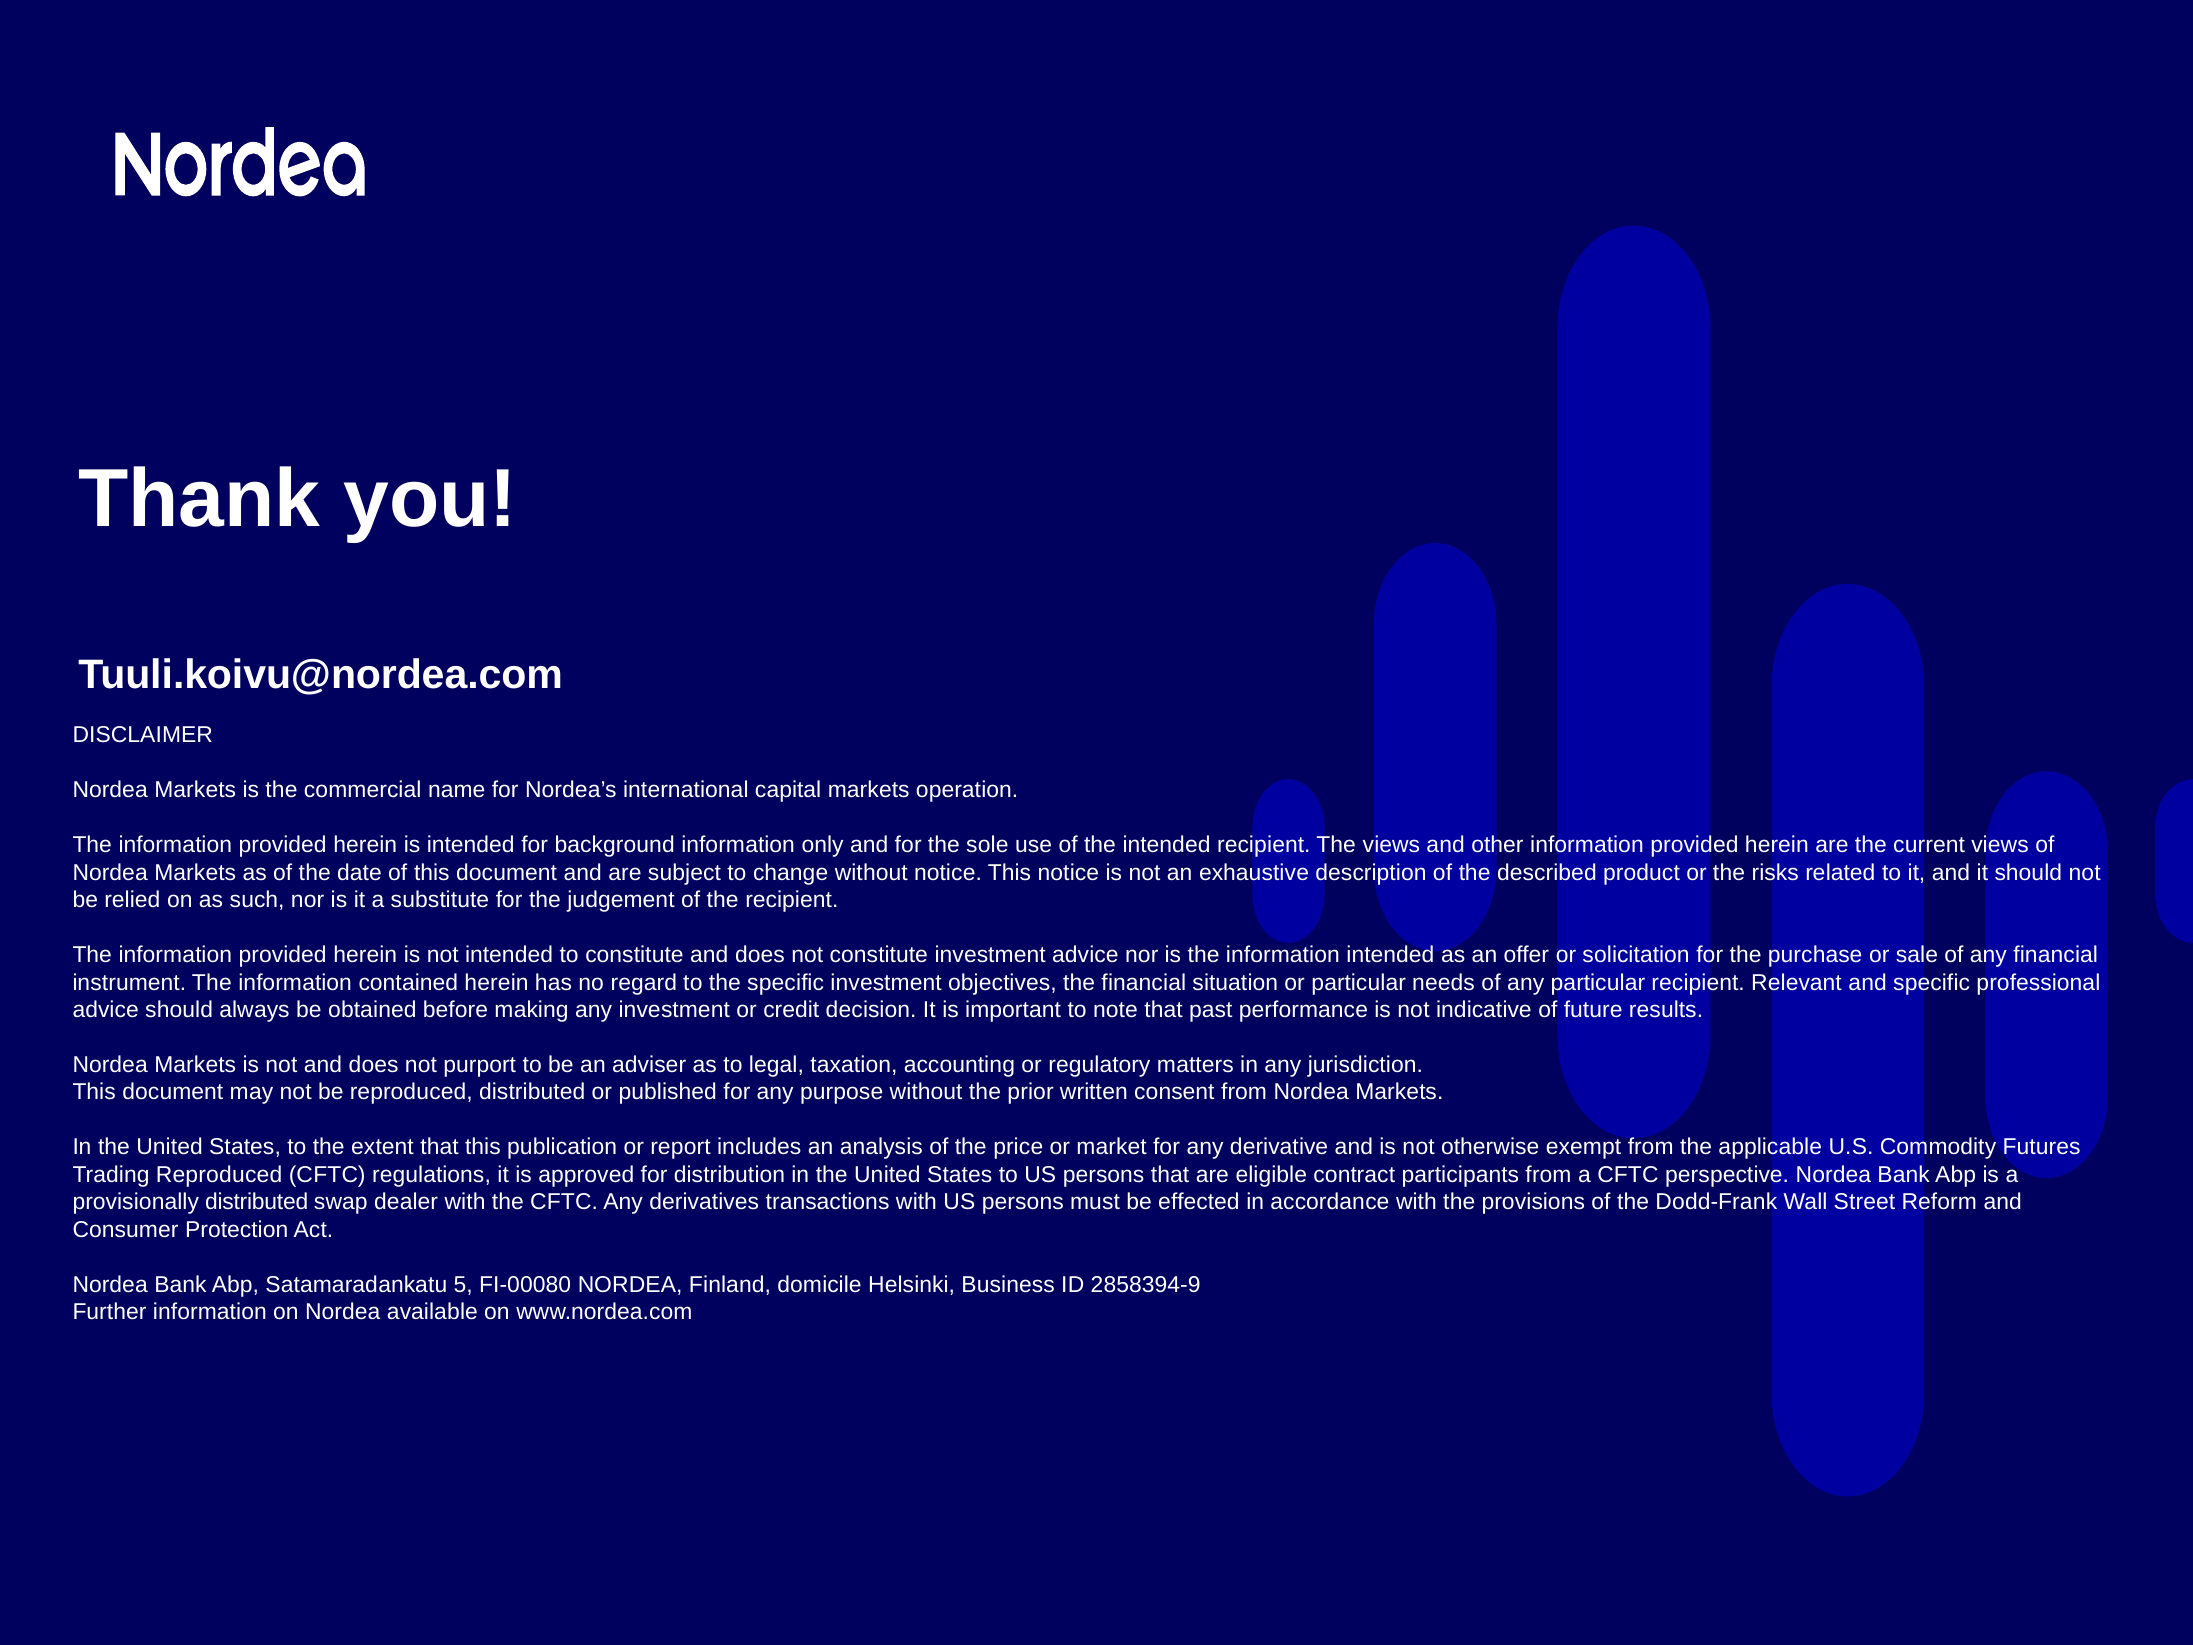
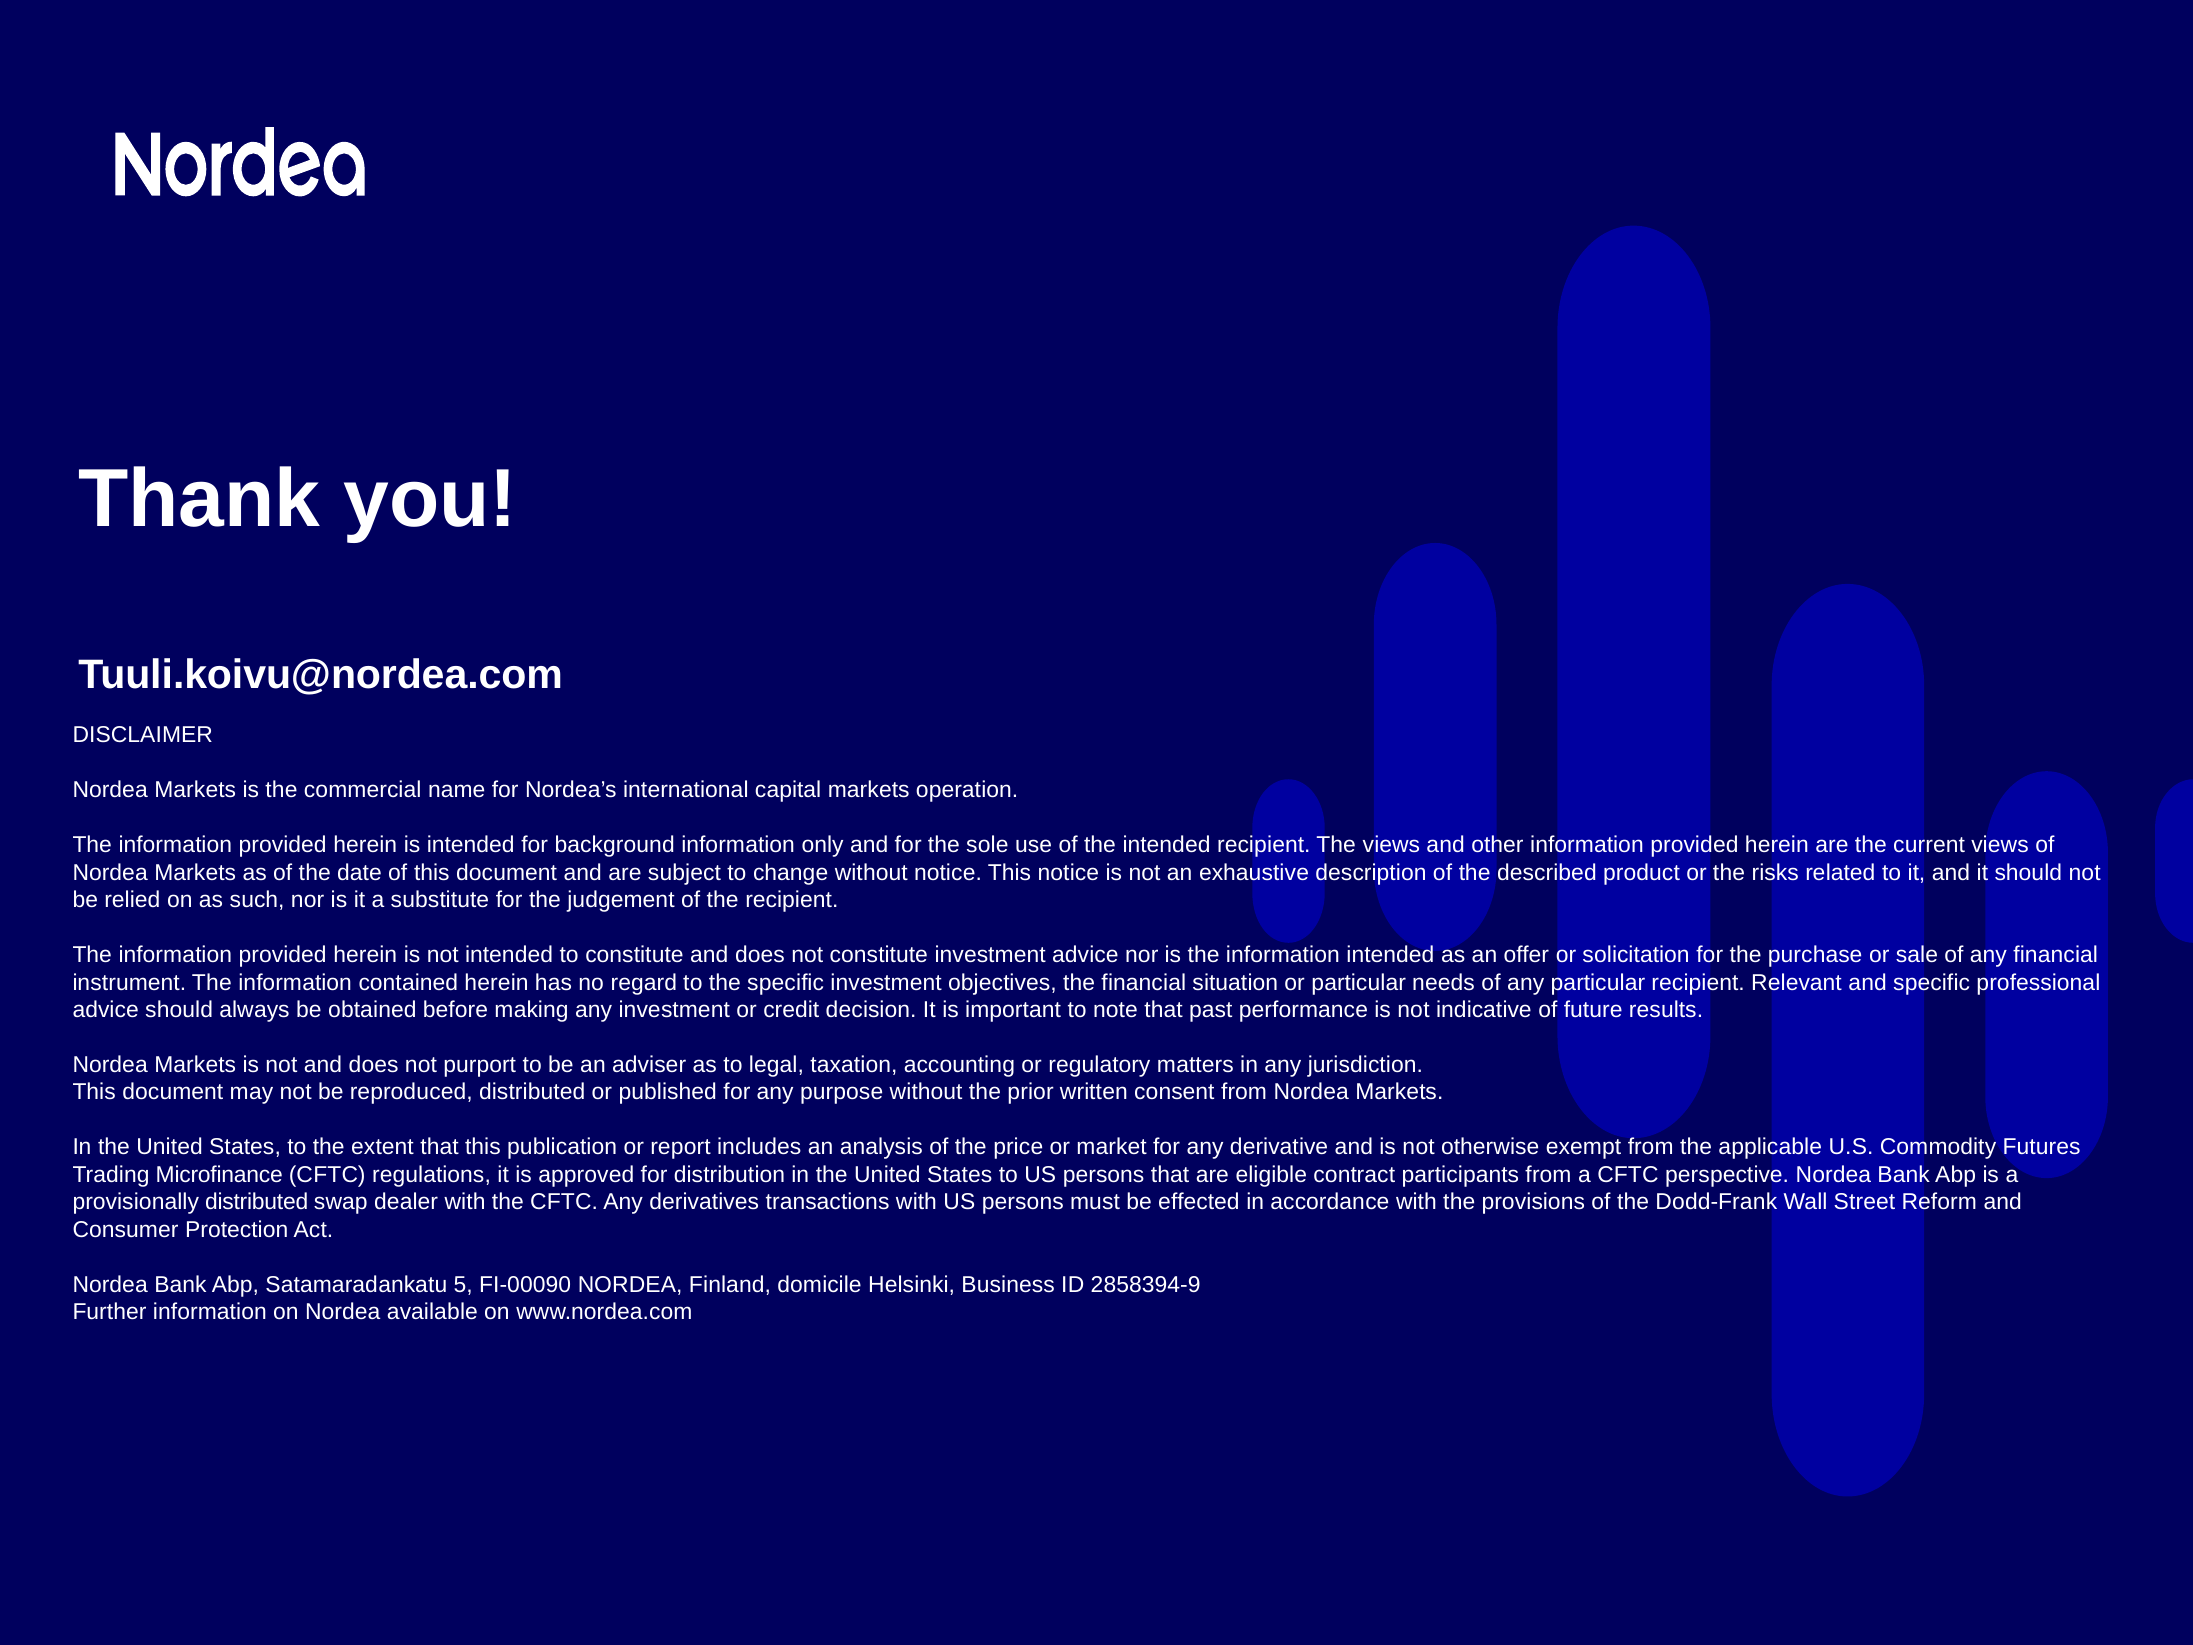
Trading Reproduced: Reproduced -> Microfinance (219, 1175)
FI-00080: FI-00080 -> FI-00090 (525, 1284)
